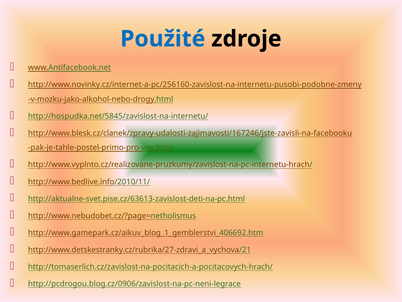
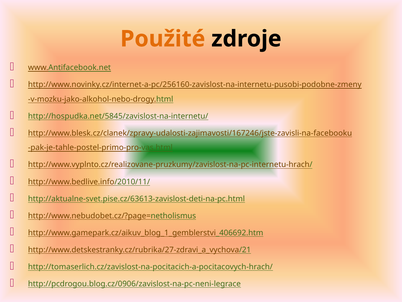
Použité colour: blue -> orange (163, 39)
